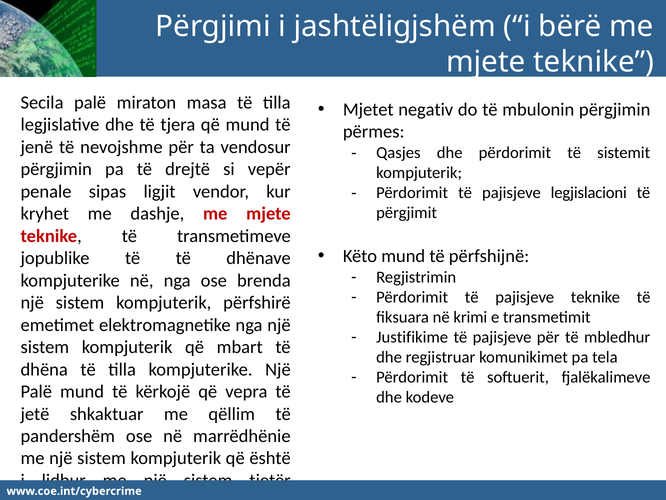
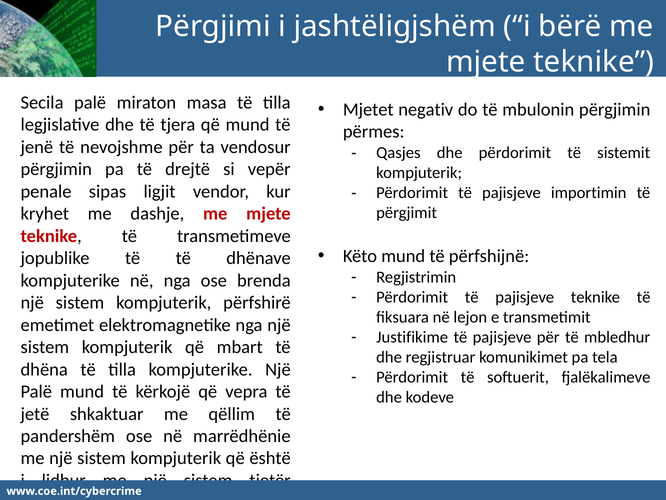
legjislacioni: legjislacioni -> importimin (589, 193)
krimi: krimi -> lejon (470, 317)
